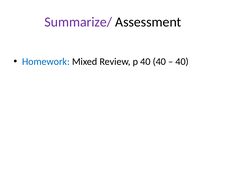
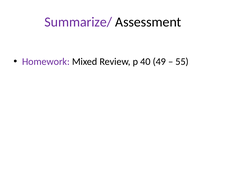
Homework colour: blue -> purple (46, 61)
40 40: 40 -> 49 (159, 61)
40: 40 -> 55 (182, 61)
